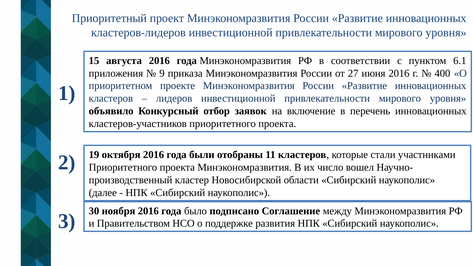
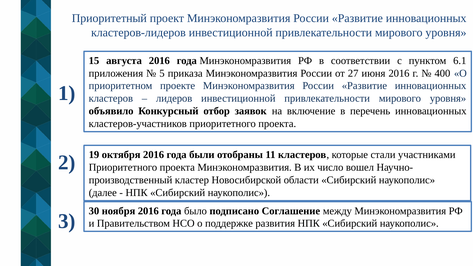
9: 9 -> 5 (162, 73)
